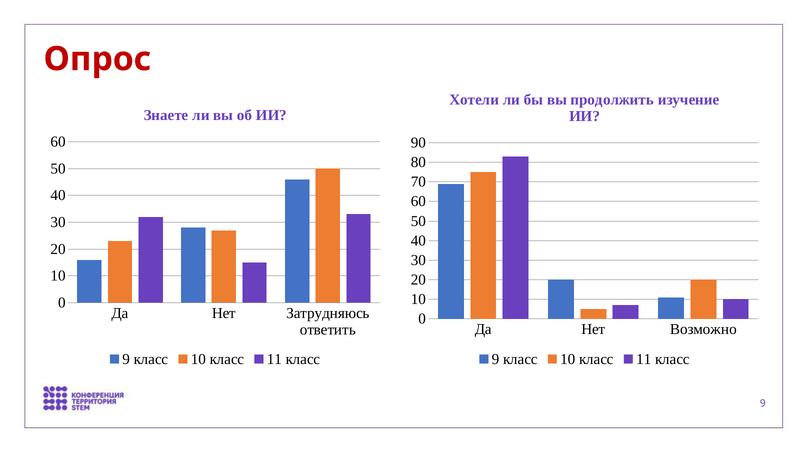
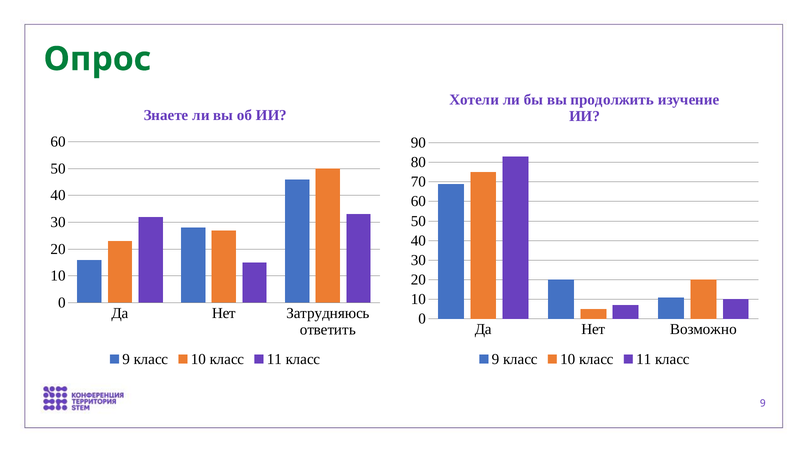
Опрос colour: red -> green (97, 59)
